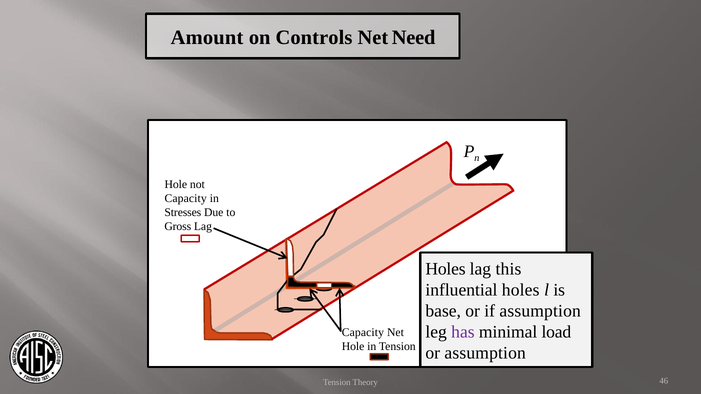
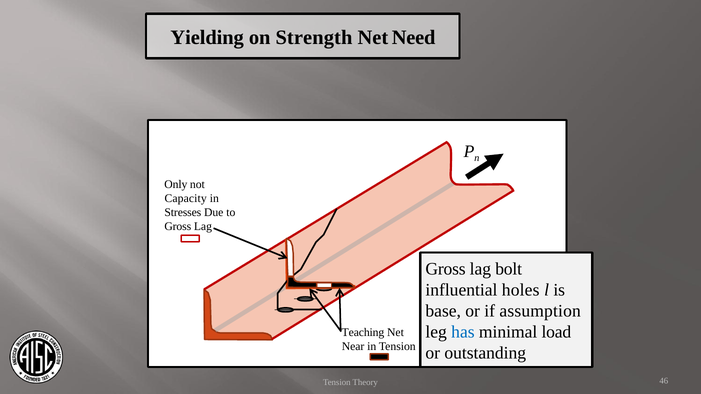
Amount: Amount -> Yielding (207, 38)
Controls: Controls -> Strength (314, 38)
Hole: Hole -> Only (176, 185)
Holes: Holes -> Gross (445, 269)
this: this -> bolt (509, 269)
has colour: purple -> blue (463, 332)
Capacity: Capacity -> Teaching (363, 333)
Hole: Hole -> Near (353, 347)
or assumption: assumption -> outstanding (485, 353)
